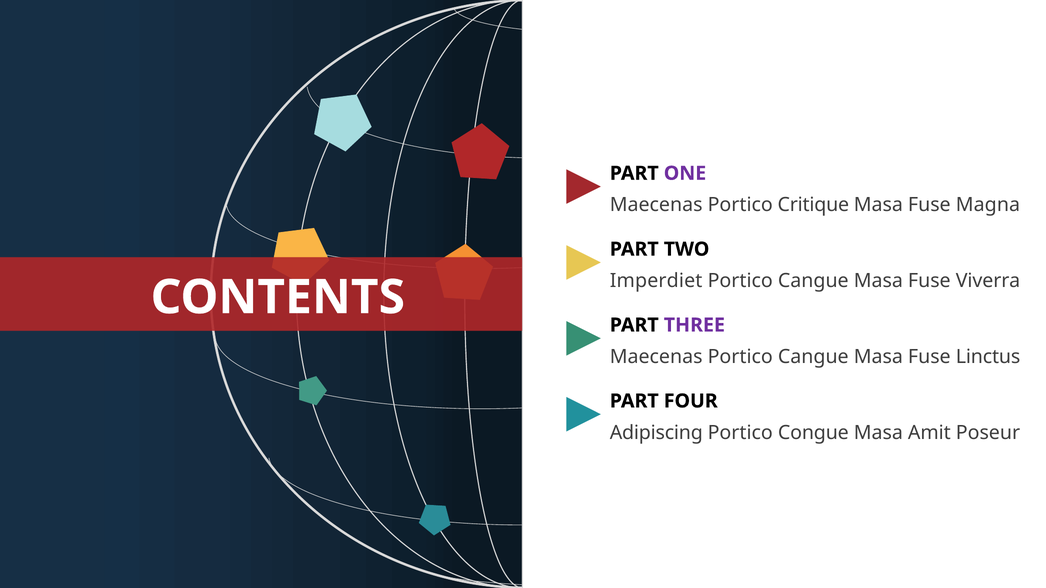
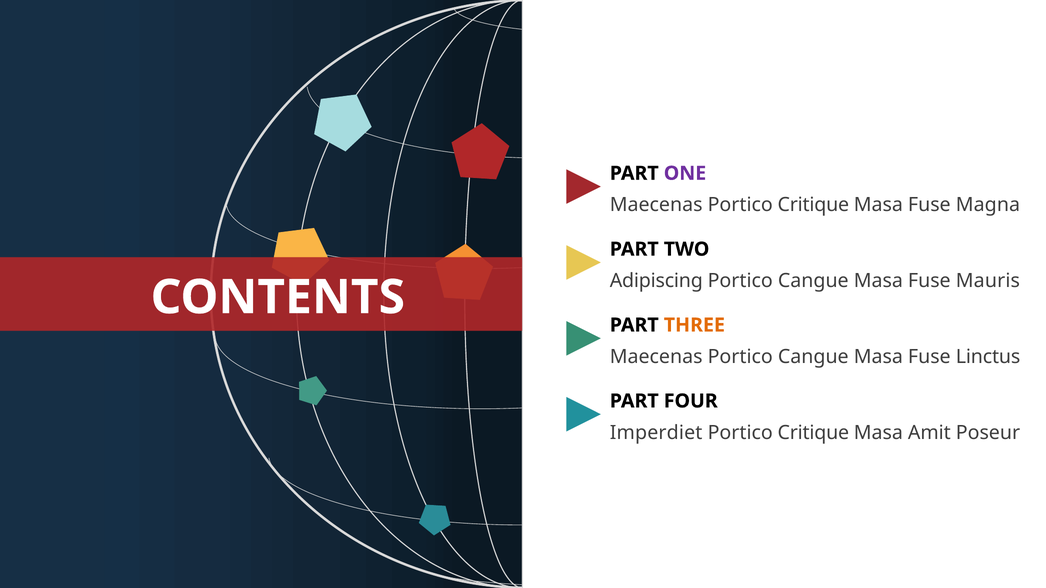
Imperdiet: Imperdiet -> Adipiscing (656, 281)
Viverra: Viverra -> Mauris (988, 281)
THREE colour: purple -> orange (694, 325)
Adipiscing: Adipiscing -> Imperdiet (656, 433)
Congue: Congue -> Critique (813, 433)
